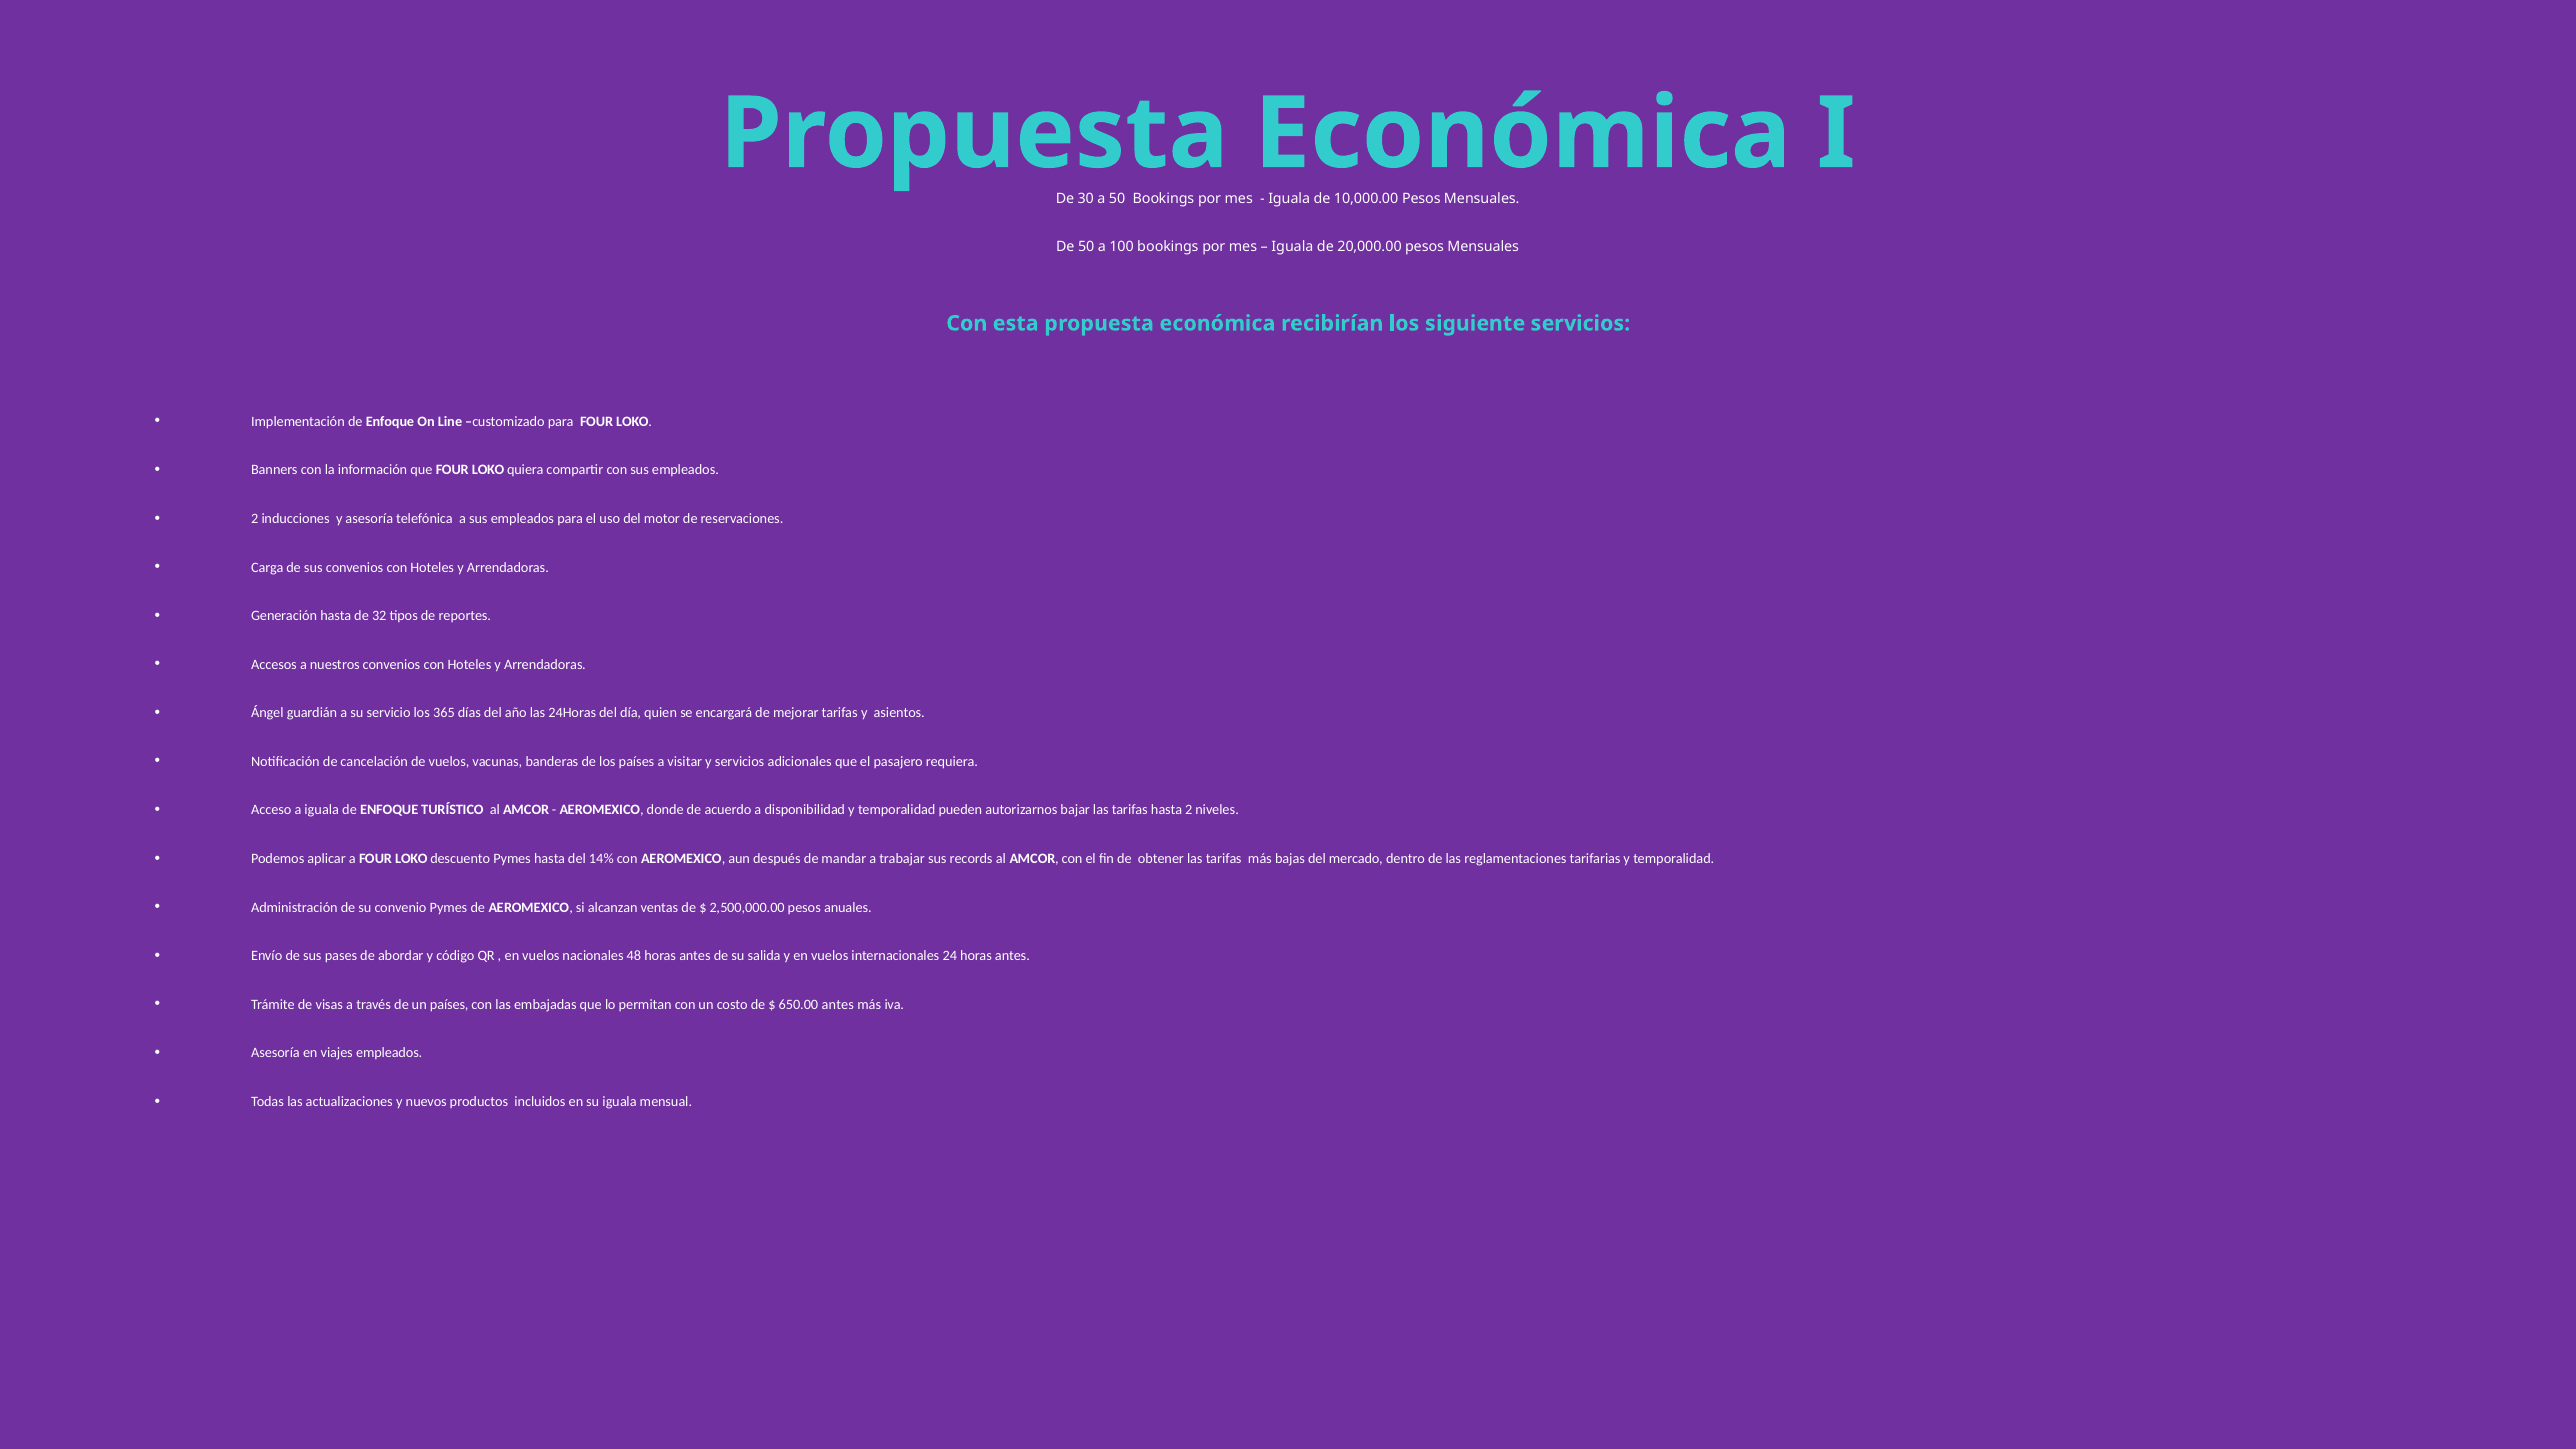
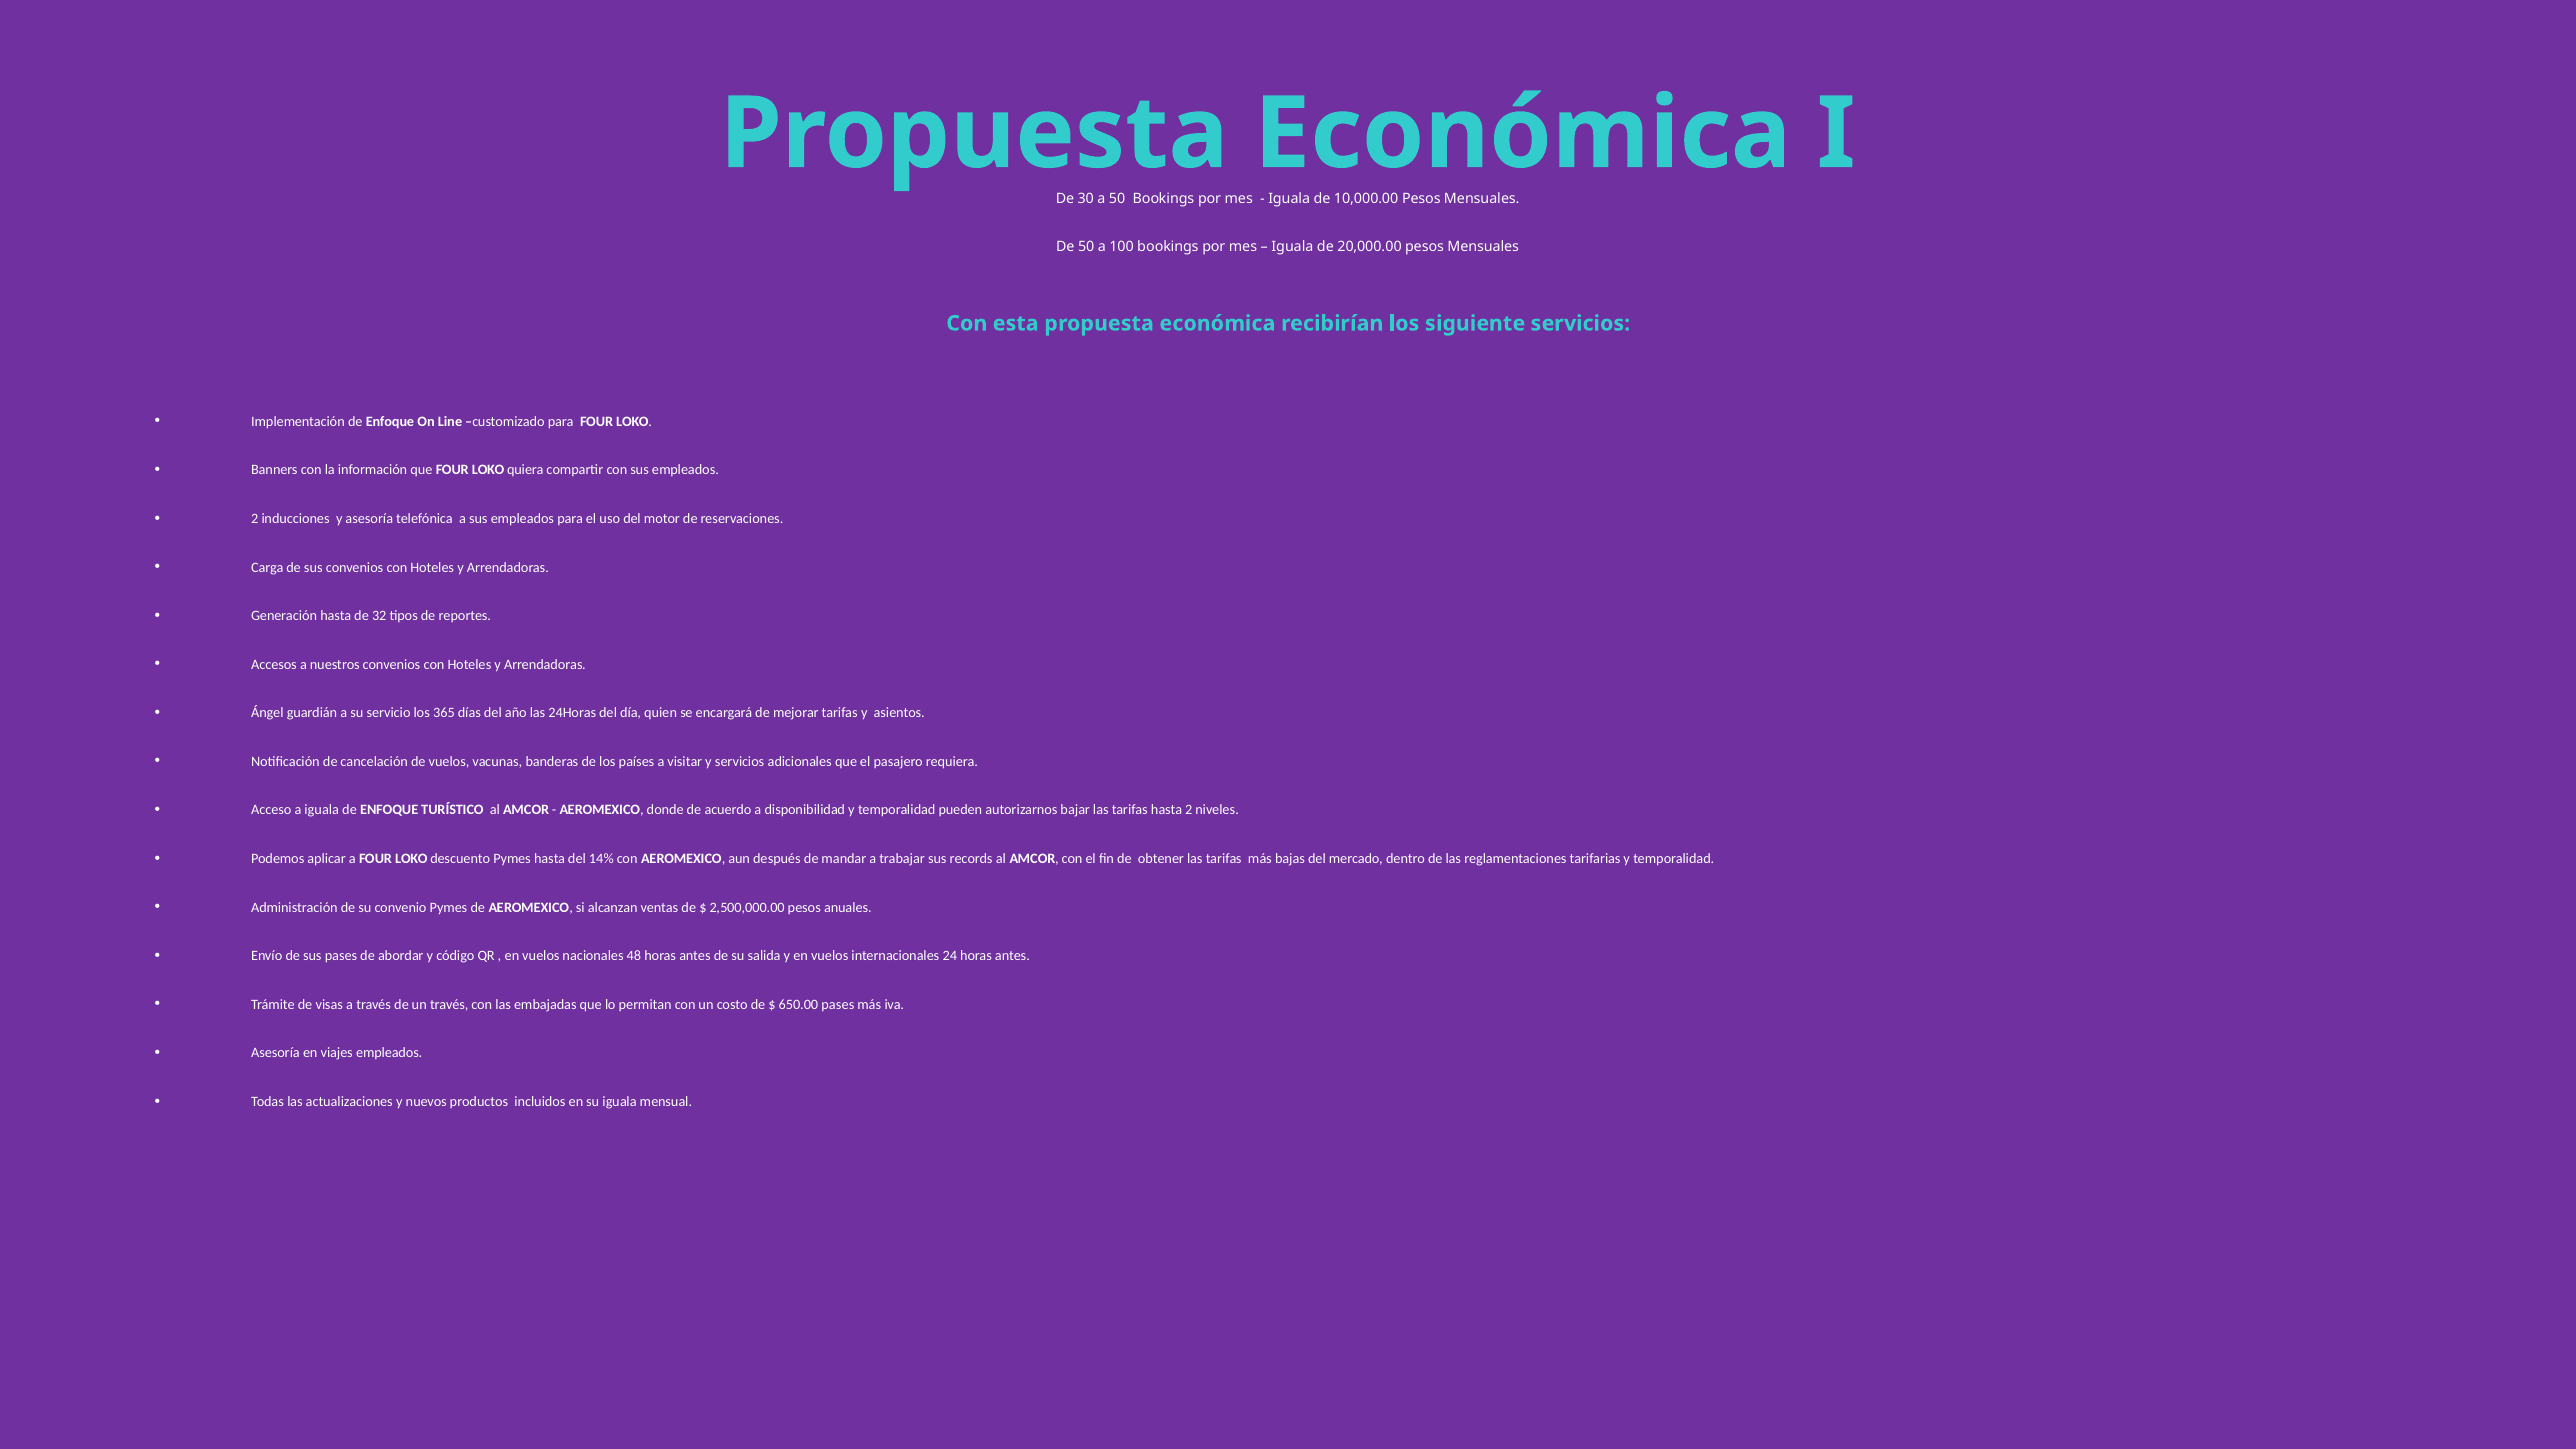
un países: países -> través (449, 1005)
650.00 antes: antes -> pases (838, 1005)
